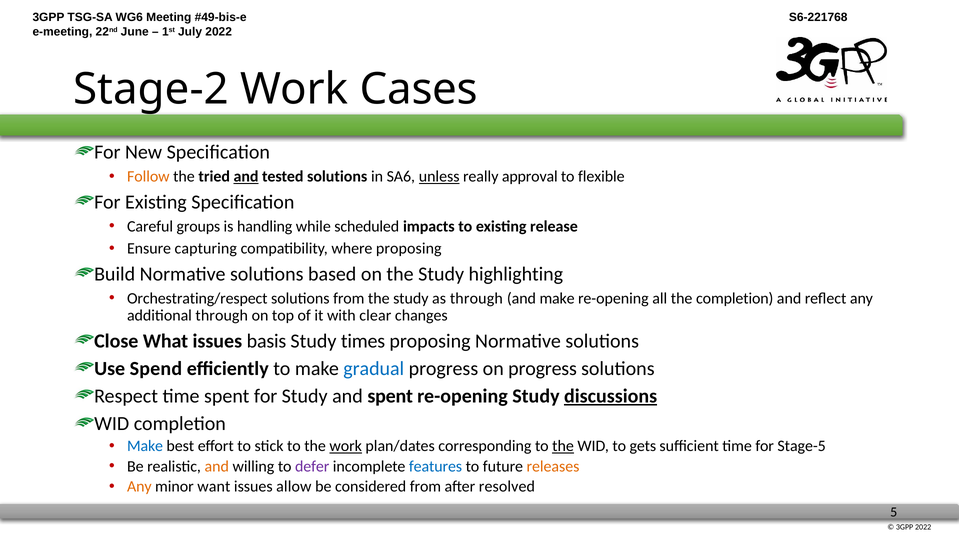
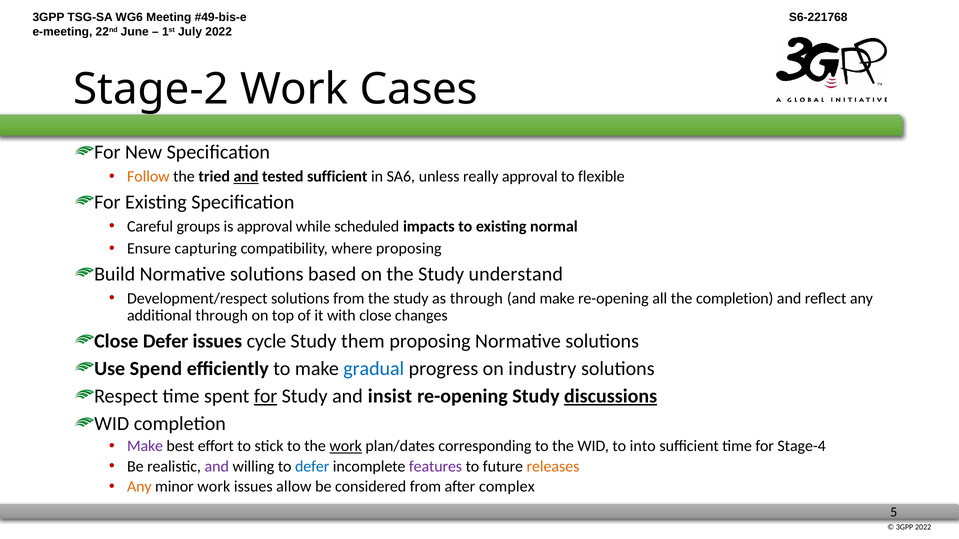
tested solutions: solutions -> sufficient (337, 177)
unless underline: present -> none (439, 177)
is handling: handling -> approval (265, 227)
release: release -> normal (554, 227)
highlighting: highlighting -> understand (516, 274)
Orchestrating/respect: Orchestrating/respect -> Development/respect (197, 299)
with clear: clear -> close (375, 316)
Close What: What -> Defer (166, 341)
basis: basis -> cycle (266, 341)
times: times -> them (363, 341)
on progress: progress -> industry (542, 369)
for underline: none -> present (266, 396)
and spent: spent -> insist (390, 396)
Make colour: blue -> purple (145, 446)
the underline: present -> none (563, 446)
gets: gets -> into (643, 446)
Stage-5: Stage-5 -> Stage-4 (802, 446)
and colour: orange -> purple (217, 467)
defer colour: purple -> blue (312, 467)
features colour: blue -> purple (436, 467)
minor want: want -> work (214, 487)
resolved: resolved -> complex (507, 487)
